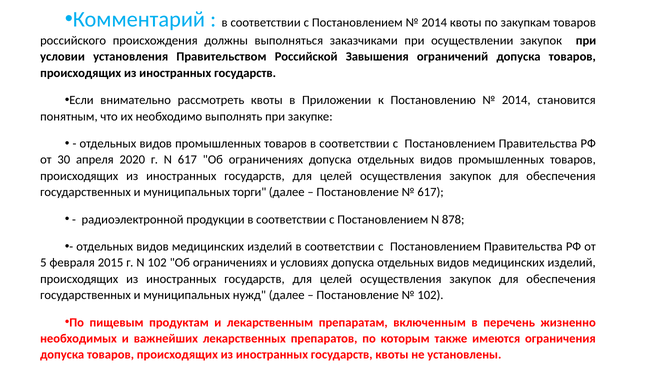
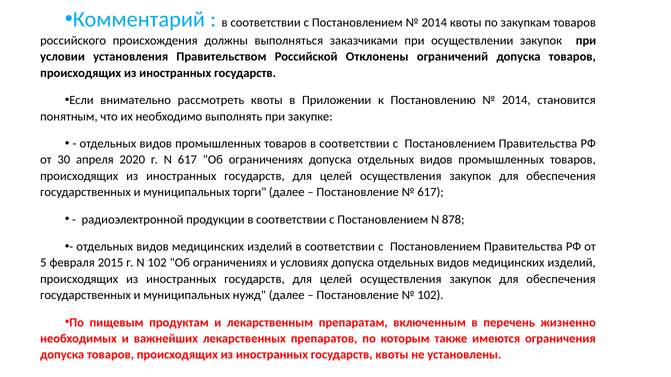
Завышения: Завышения -> Отклонены (377, 57)
